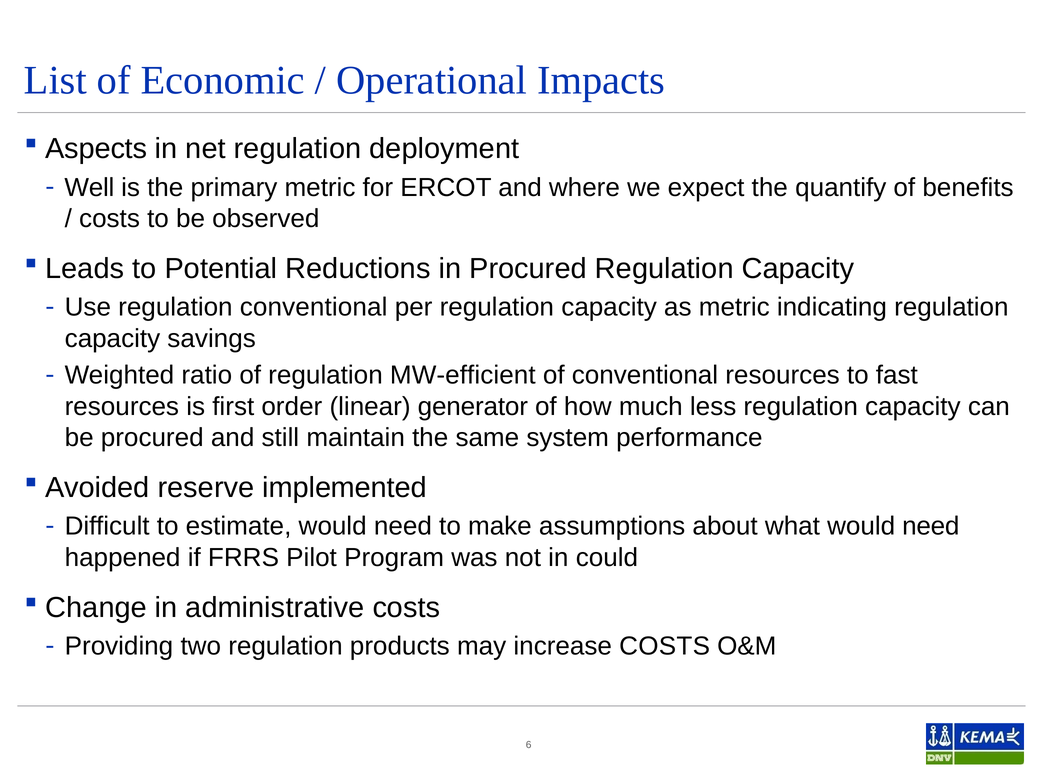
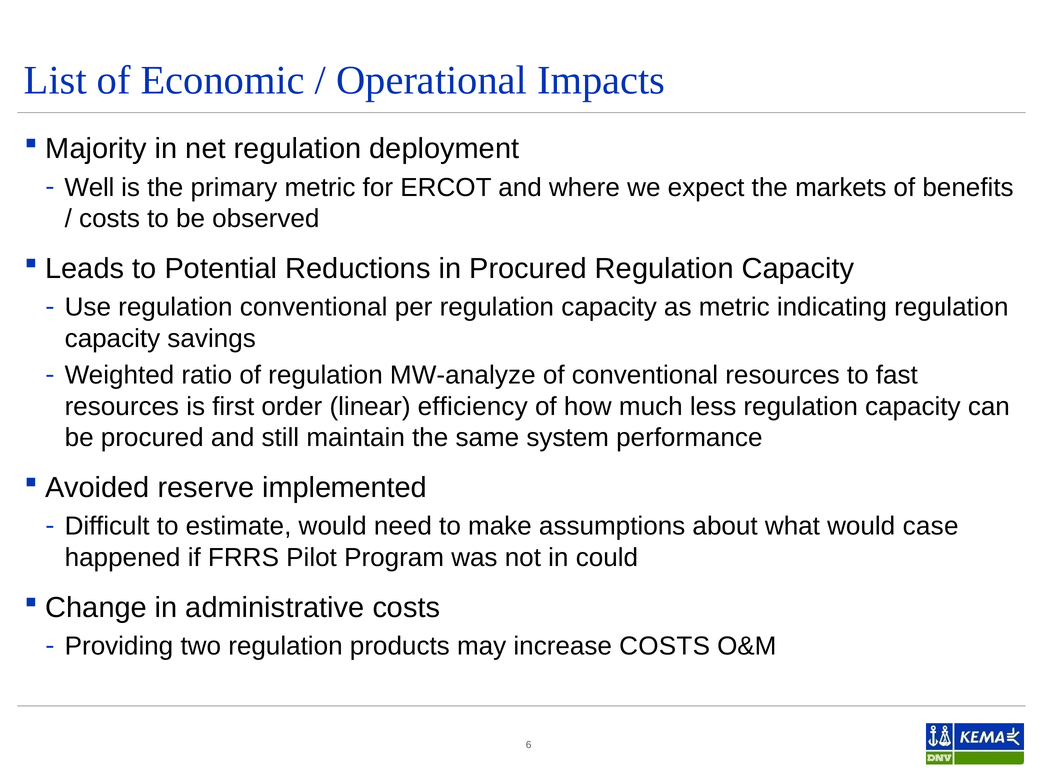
Aspects: Aspects -> Majority (96, 149)
quantify: quantify -> markets (841, 188)
MW-efficient: MW-efficient -> MW-analyze (463, 375)
generator: generator -> efficiency (473, 407)
what would need: need -> case (931, 526)
